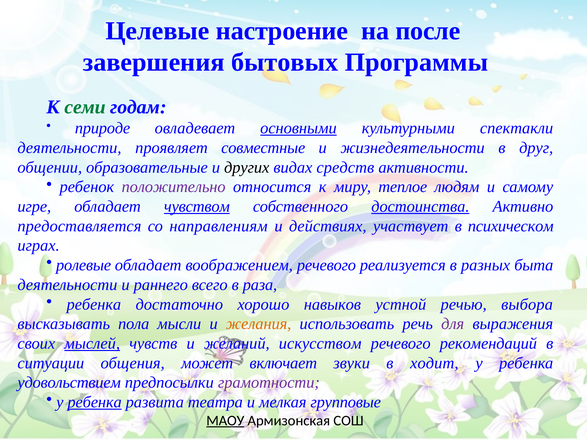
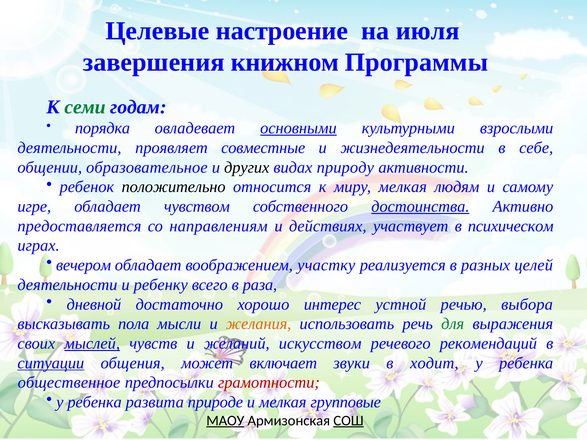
после: после -> июля (428, 31)
бытовых: бытовых -> книжном (285, 62)
природе: природе -> порядка (103, 128)
спектакли: спектакли -> взрослыми (517, 128)
друг: друг -> себе (536, 148)
образовательные: образовательные -> образовательное (147, 167)
средств: средств -> природу (345, 167)
положительно colour: purple -> black (174, 187)
миру теплое: теплое -> мелкая (403, 187)
чувством underline: present -> none (197, 207)
ролевые: ролевые -> вечером (84, 265)
воображением речевого: речевого -> участку (326, 265)
быта: быта -> целей (534, 265)
раннего: раннего -> ребенку (161, 285)
ребенка: ребенка -> дневной (94, 304)
навыков: навыков -> интерес (332, 304)
для colour: purple -> green (453, 324)
ситуации underline: none -> present (51, 363)
удовольствием: удовольствием -> общественное (69, 383)
грамотности colour: purple -> red (269, 383)
ребенка underline: present -> none (95, 402)
театра: театра -> природе (215, 402)
СОШ underline: none -> present (348, 421)
